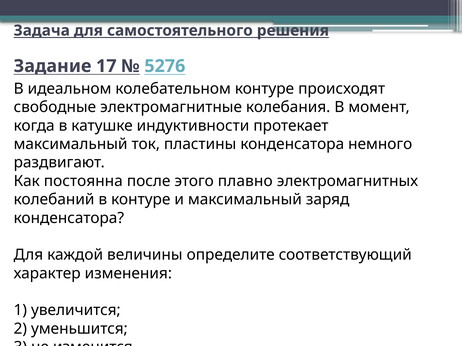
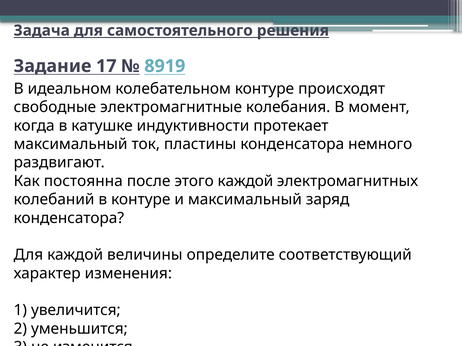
5276: 5276 -> 8919 (165, 66)
этого плавно: плавно -> каждой (245, 181)
